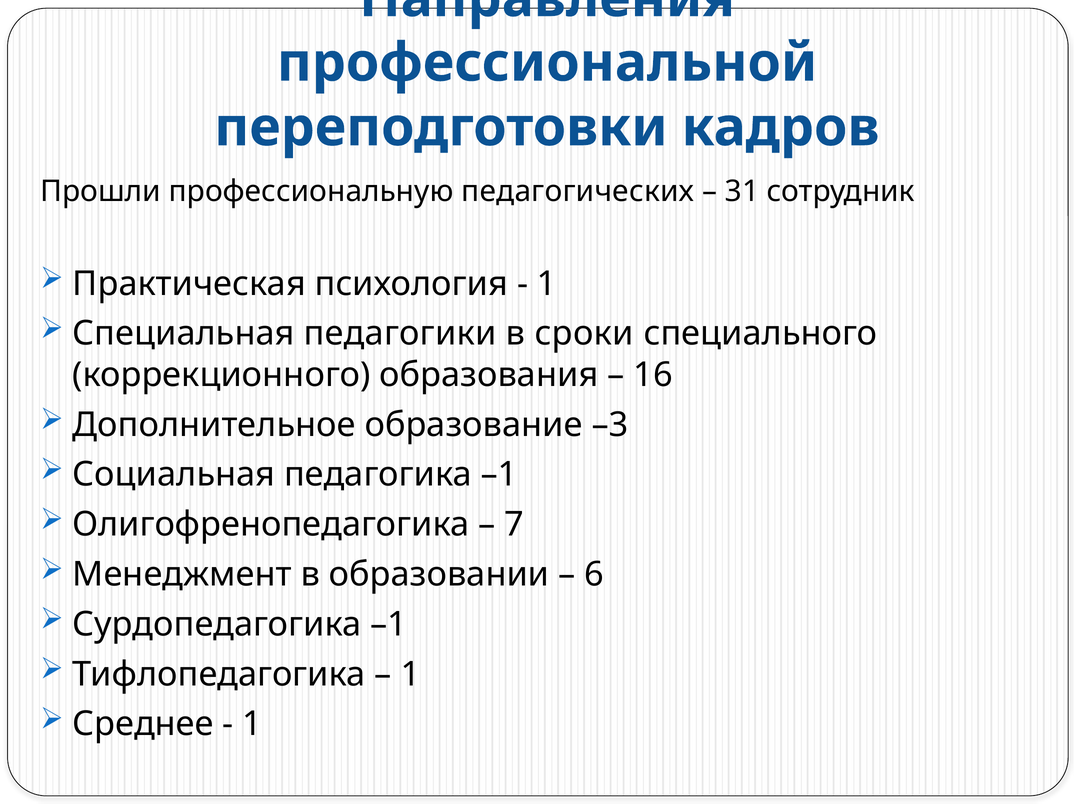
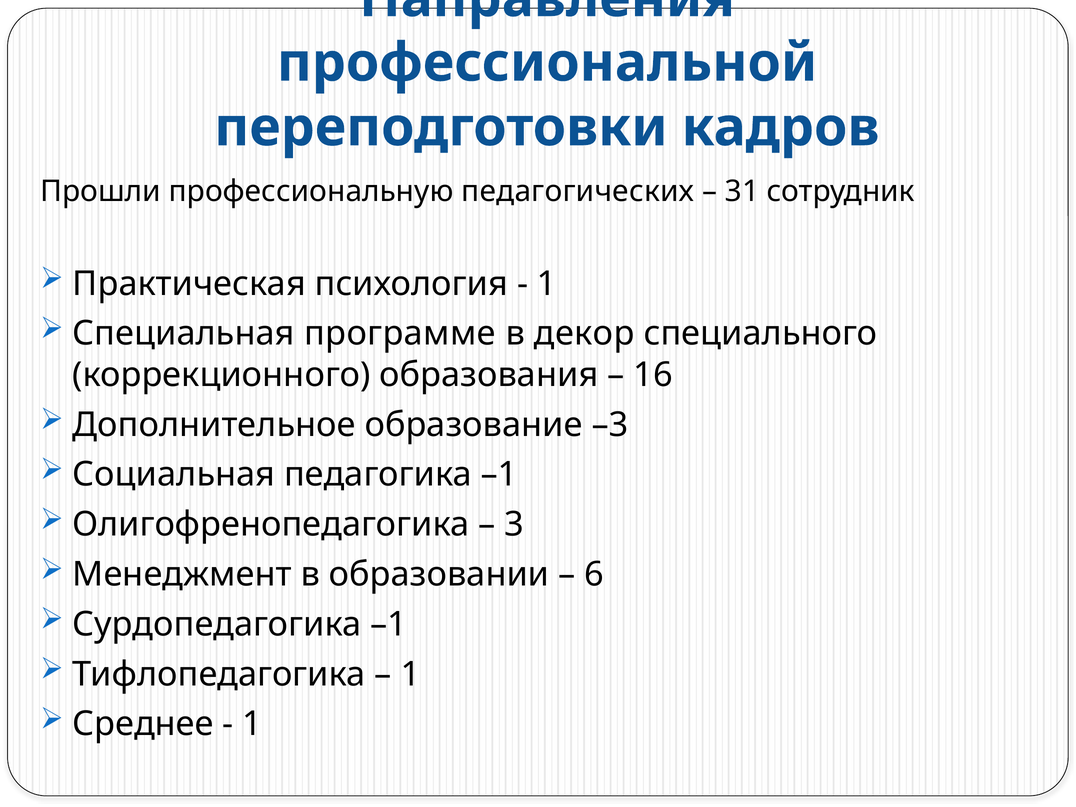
педагогики: педагогики -> программе (400, 334)
сроки: сроки -> декор (584, 334)
7: 7 -> 3 (514, 525)
